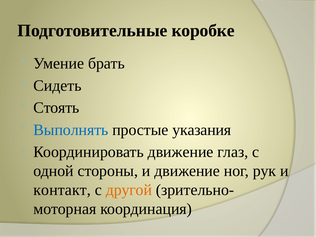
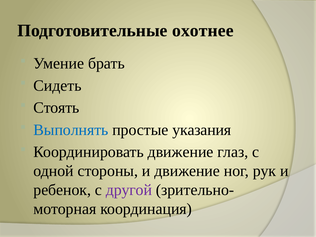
коробке: коробке -> охотнее (203, 30)
контакт: контакт -> ребенок (62, 190)
другой colour: orange -> purple (129, 190)
